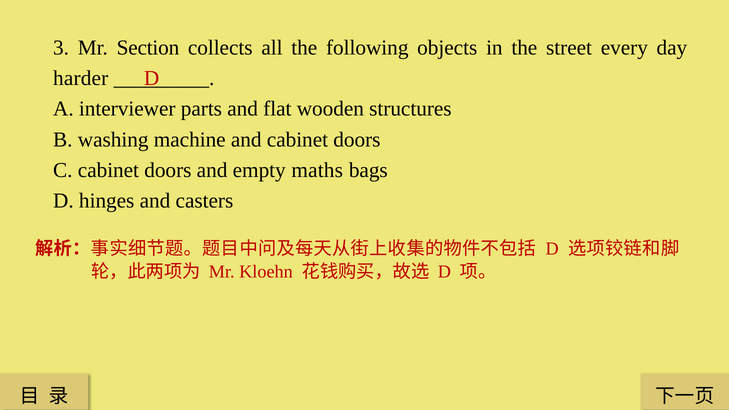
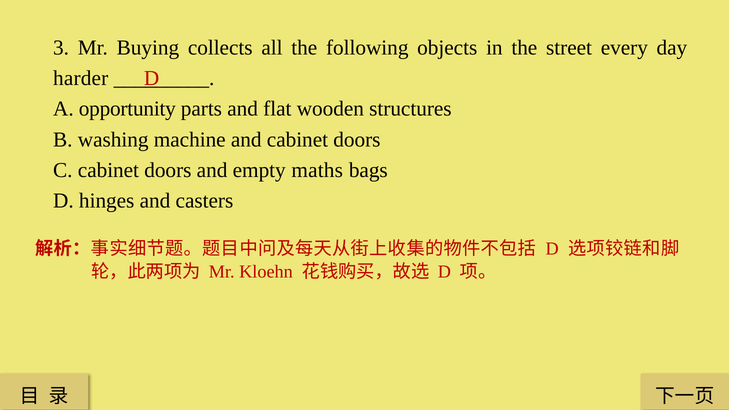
Section: Section -> Buying (148, 48)
interviewer: interviewer -> opportunity (127, 109)
